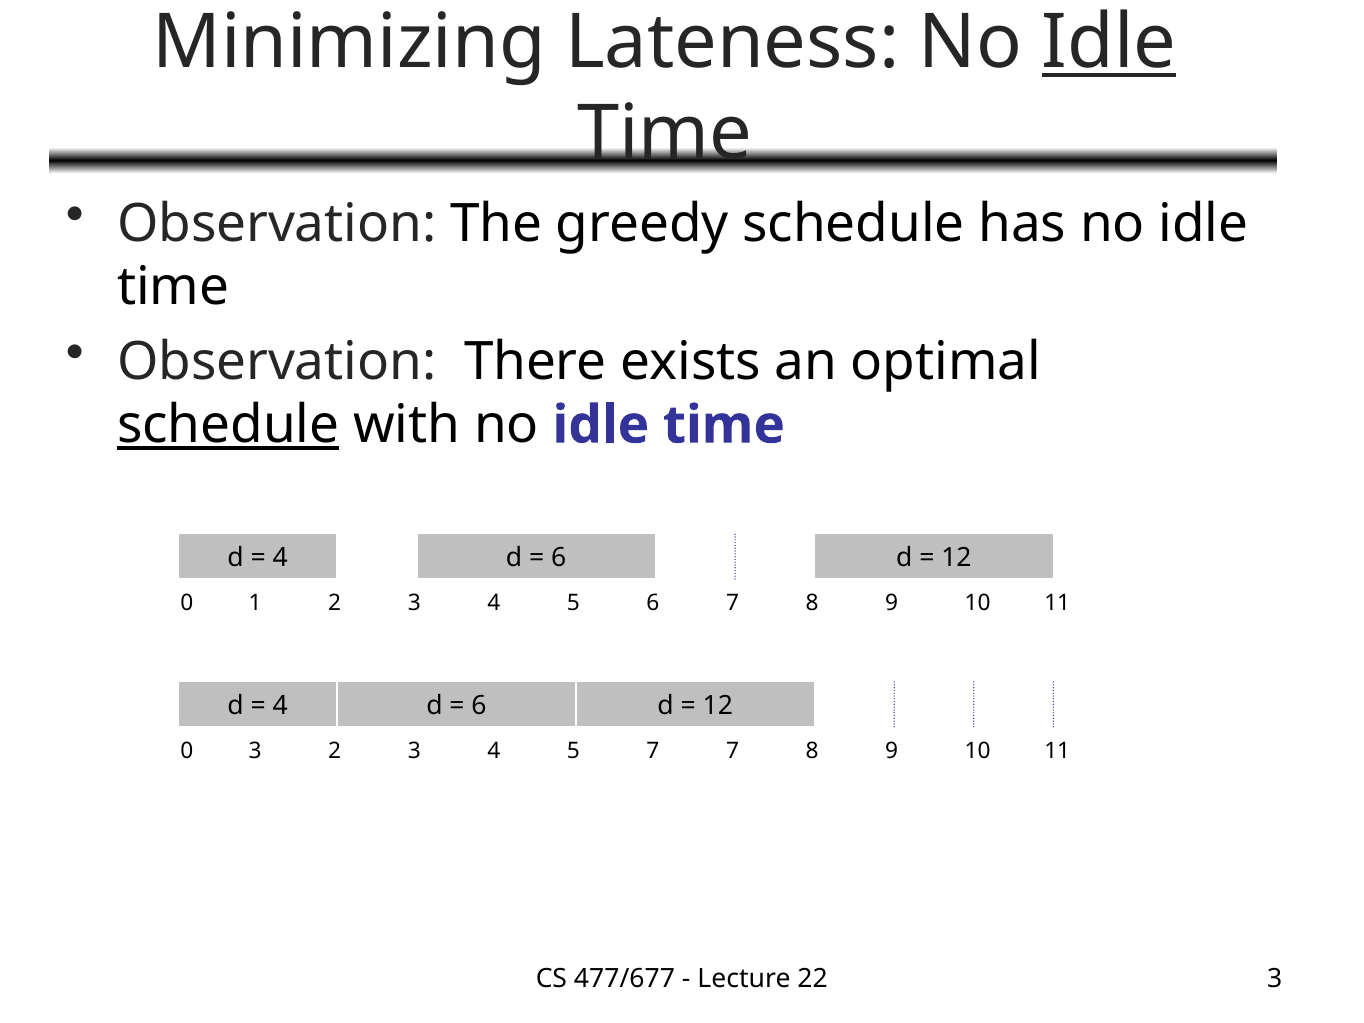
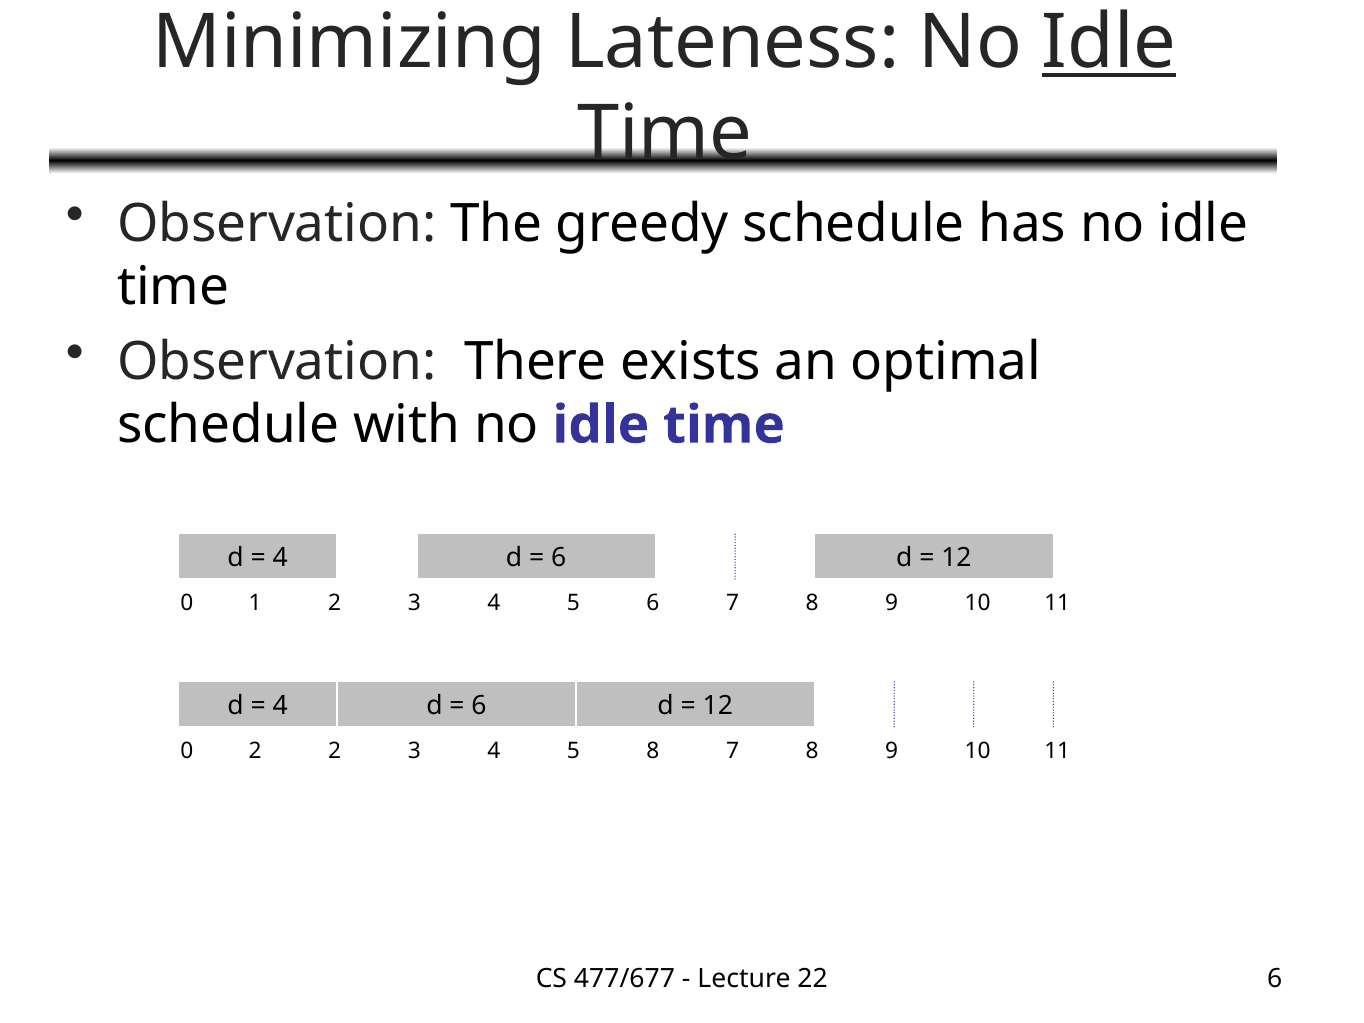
schedule underline: present -> none (228, 425)
0 3: 3 -> 2 (255, 751)
5 7: 7 -> 8 (653, 751)
22 3: 3 -> 6 (1275, 979)
